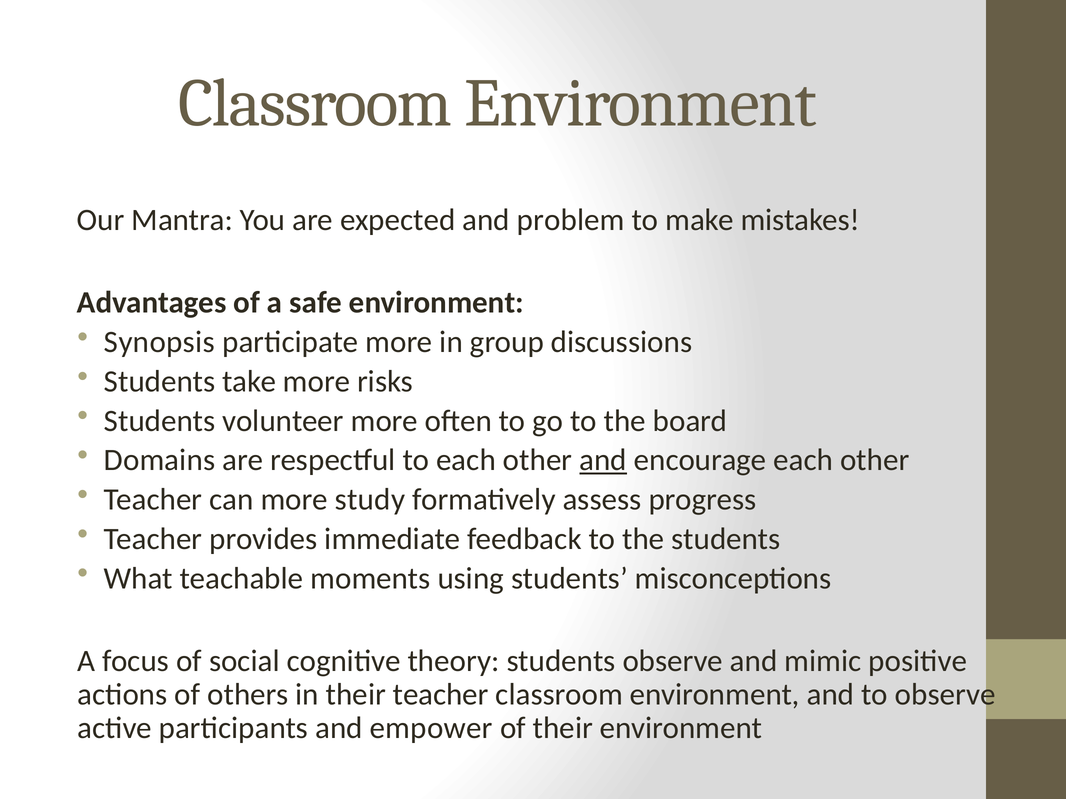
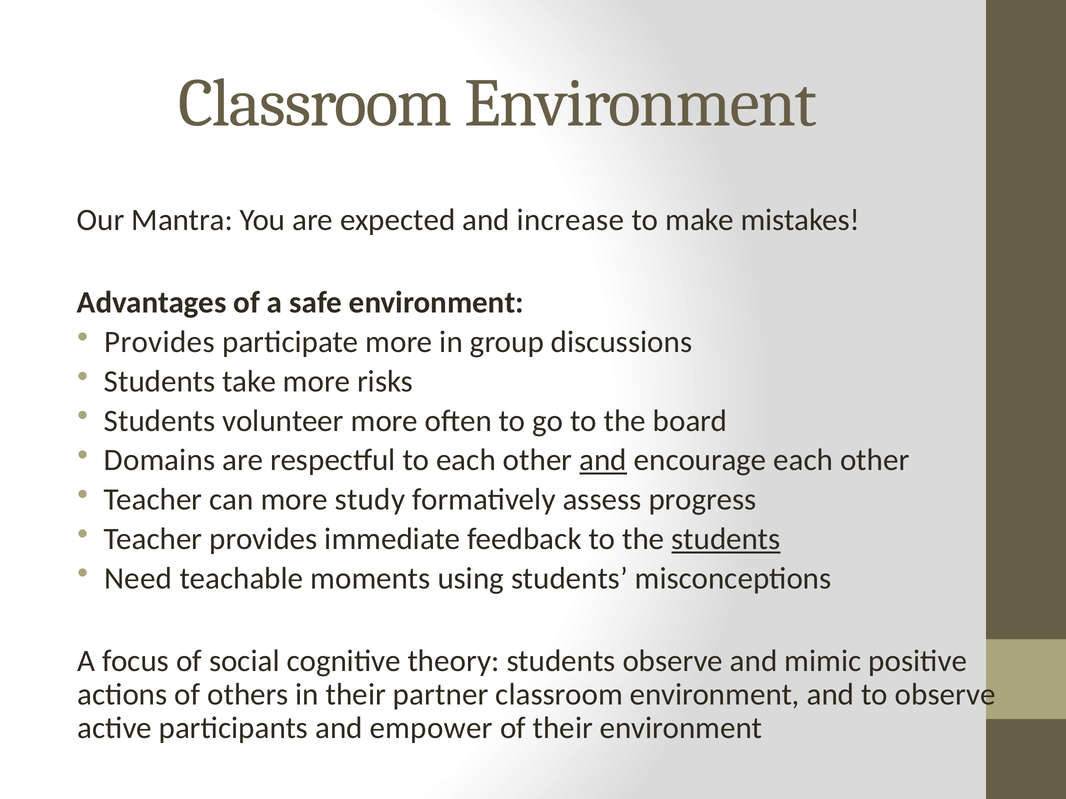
problem: problem -> increase (571, 220)
Synopsis: Synopsis -> Provides (159, 342)
students underline: none -> present (726, 539)
What: What -> Need (138, 579)
their teacher: teacher -> partner (441, 695)
